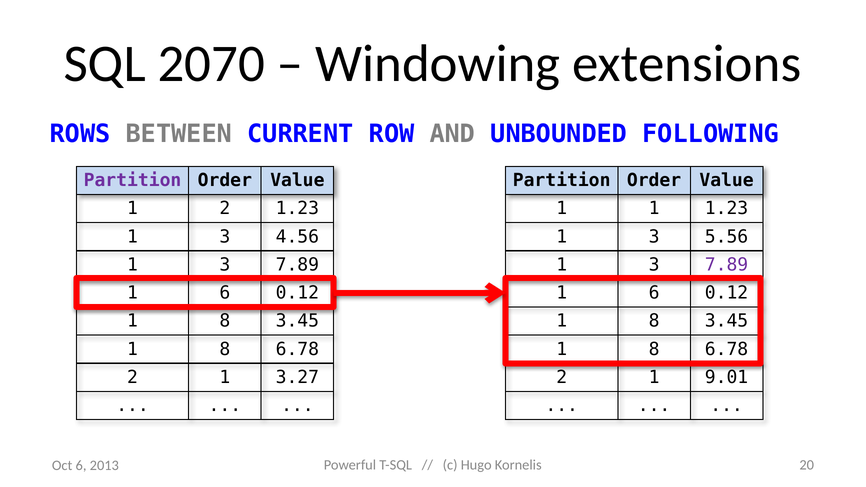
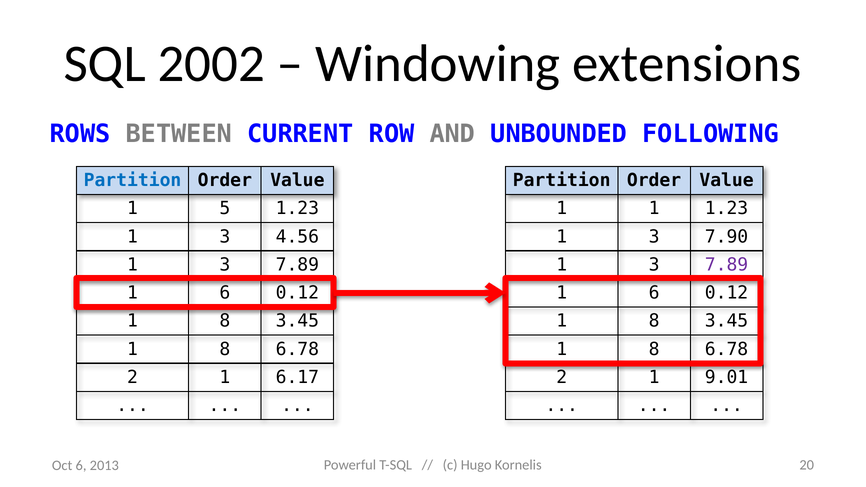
2070: 2070 -> 2002 (211, 64)
Partition colour: purple -> blue (133, 180)
1 2: 2 -> 5 (225, 209)
5.56: 5.56 -> 7.90 (727, 237)
3.27: 3.27 -> 6.17 (297, 377)
